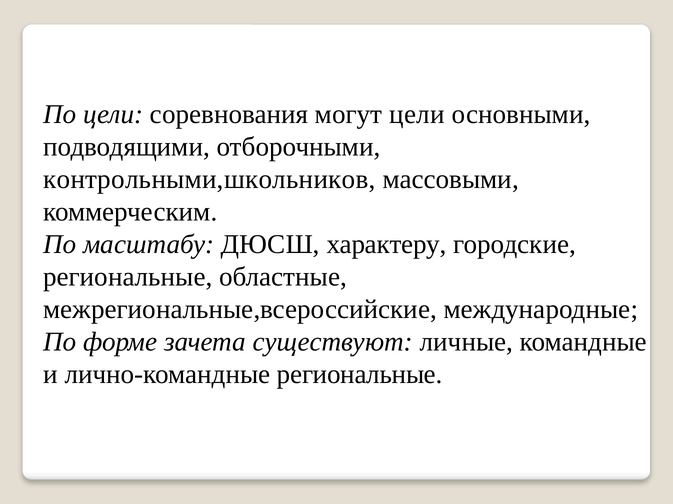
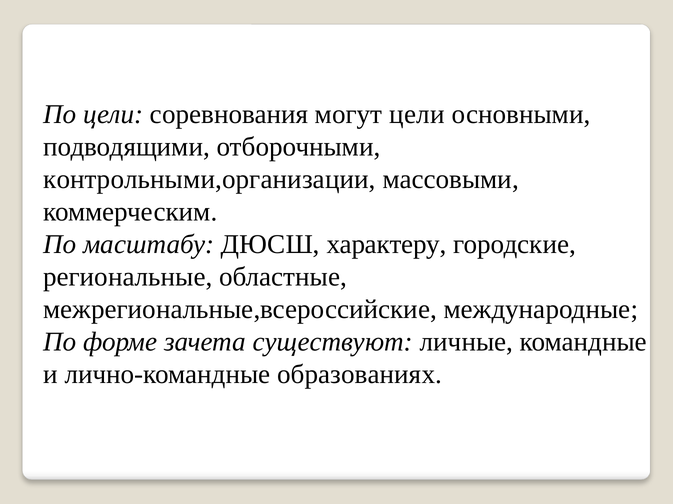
контрольными,школьников: контрольными,школьников -> контрольными,организации (209, 179)
лично-командные региональные: региональные -> образованиях (360, 375)
